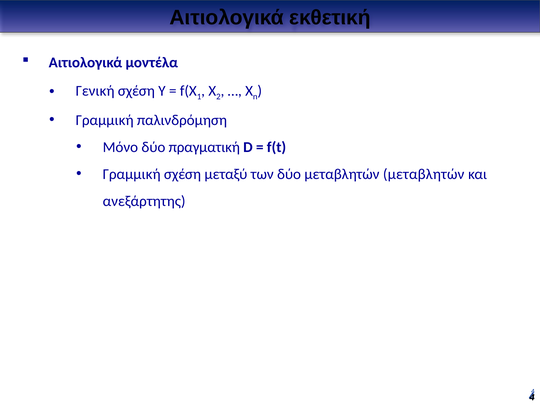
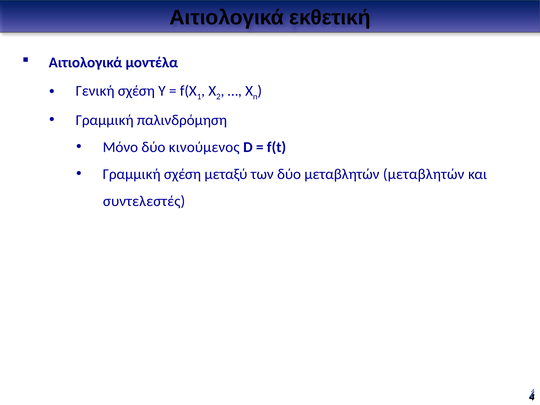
πραγματική: πραγματική -> κινούμενος (204, 147)
ανεξάρτητης: ανεξάρτητης -> συντελεστές (144, 201)
